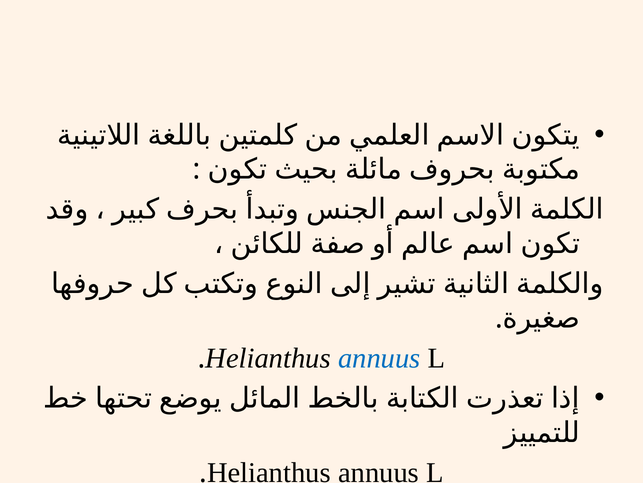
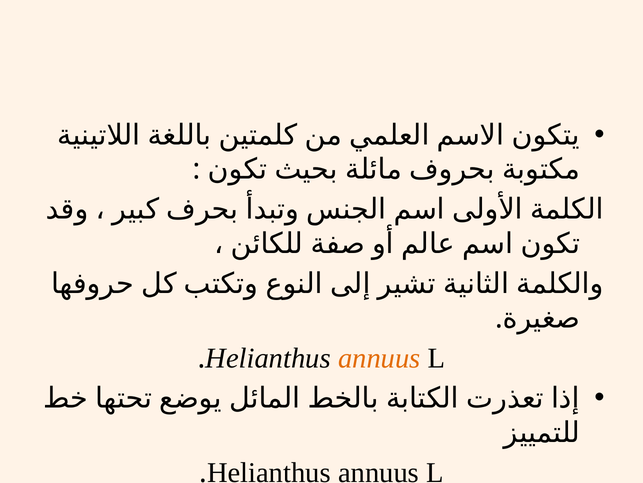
annuus colour: blue -> orange (379, 358)
